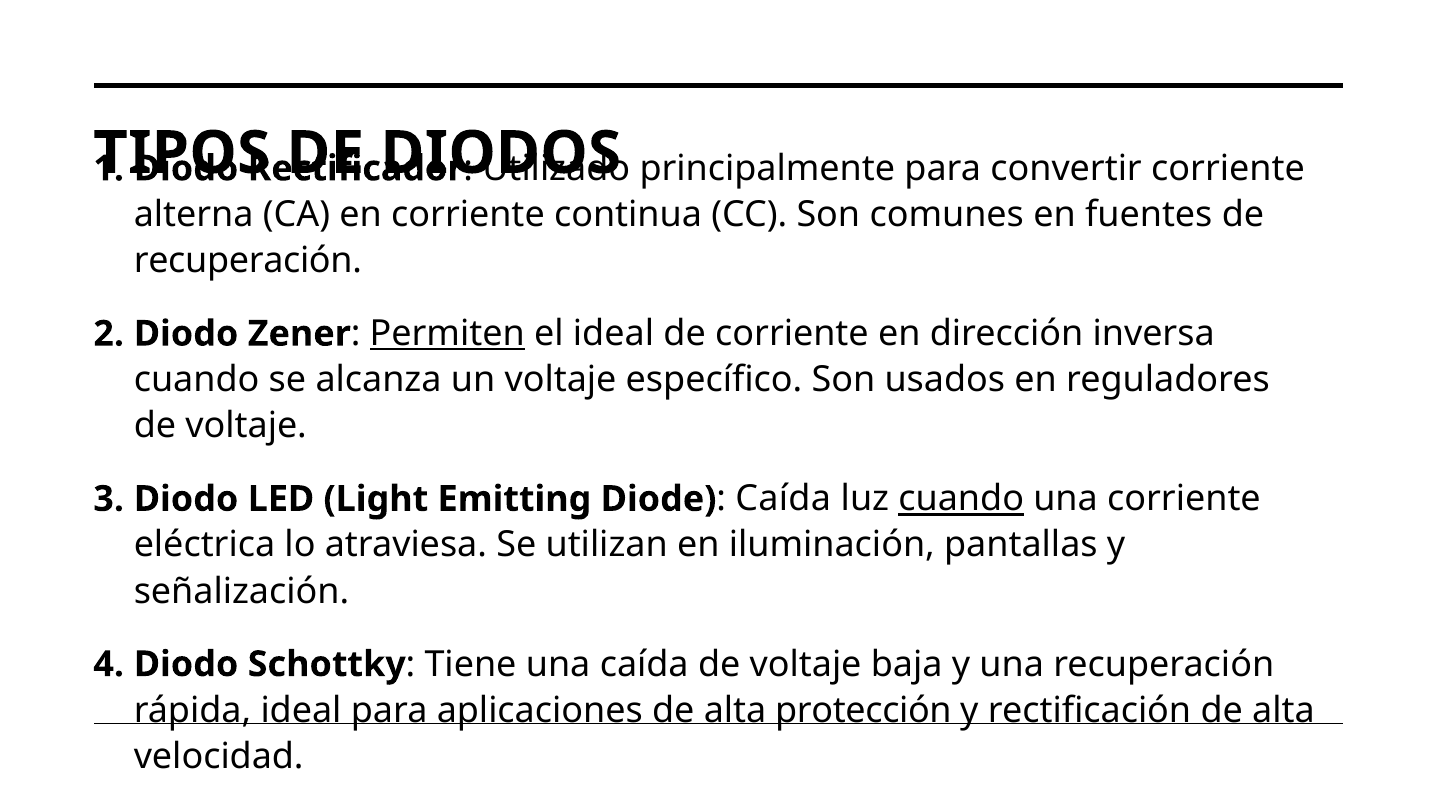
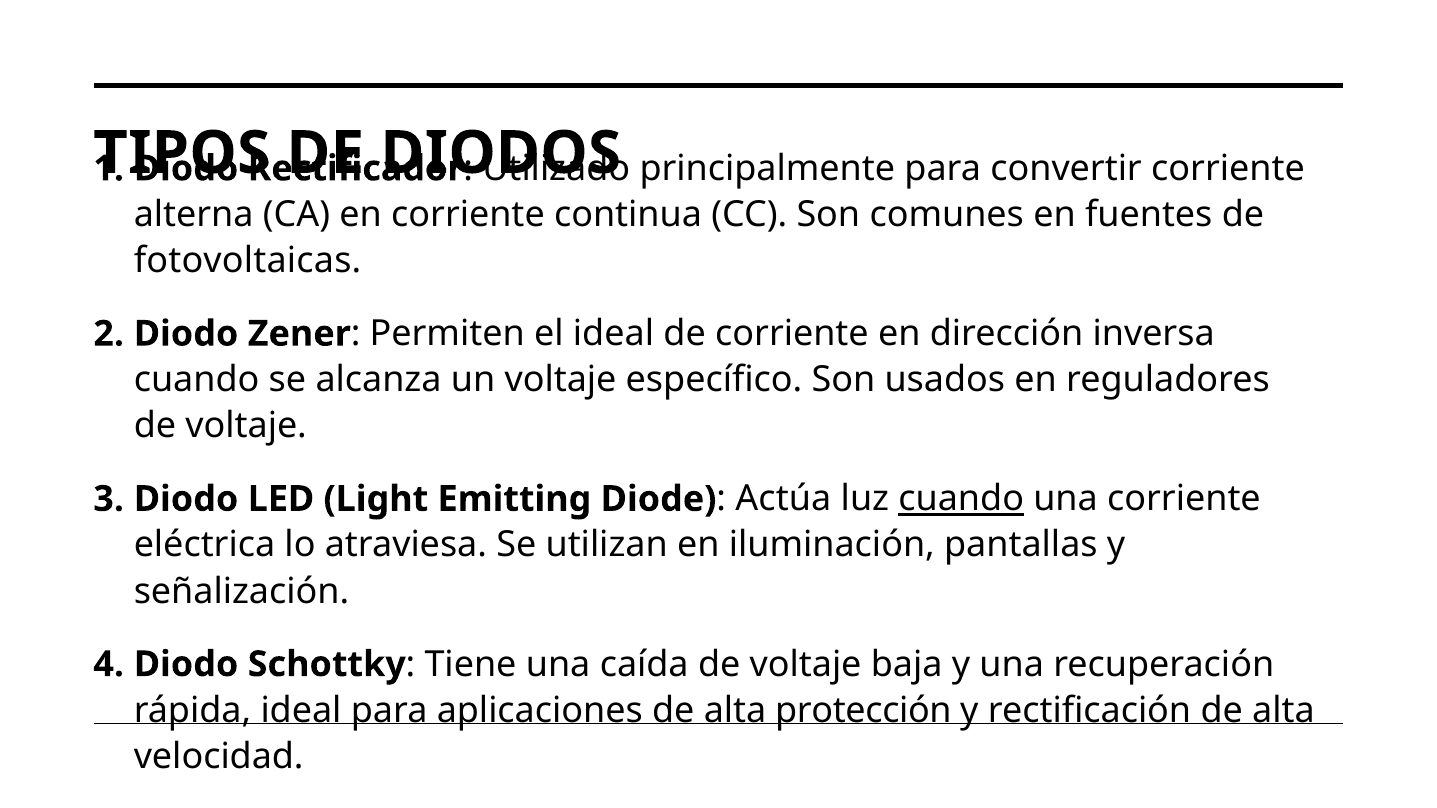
recuperación: recuperación -> fotovoltaicas (248, 261)
Permiten underline: present -> none (447, 334)
Caída: Caída -> Actúa (783, 499)
